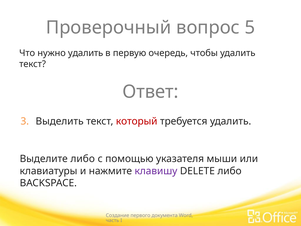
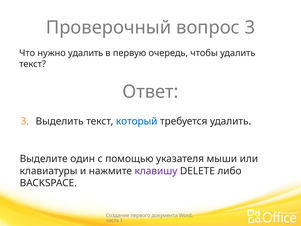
вопрос 5: 5 -> 3 (250, 28)
который colour: red -> blue (137, 121)
Выделите либо: либо -> один (83, 159)
